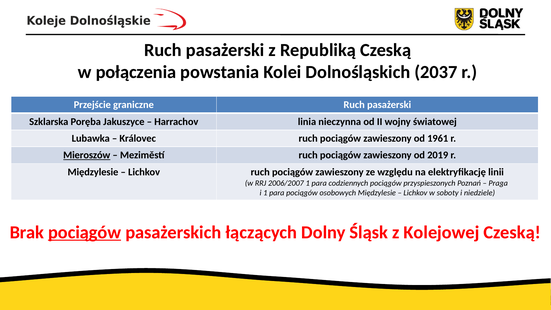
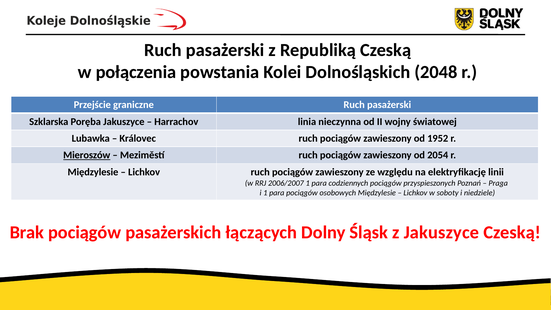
2037: 2037 -> 2048 (436, 72)
1961: 1961 -> 1952 (438, 138)
2019: 2019 -> 2054 (438, 155)
pociągów underline: present -> none (85, 232)
z Kolejowej: Kolejowej -> Jakuszyce (441, 232)
